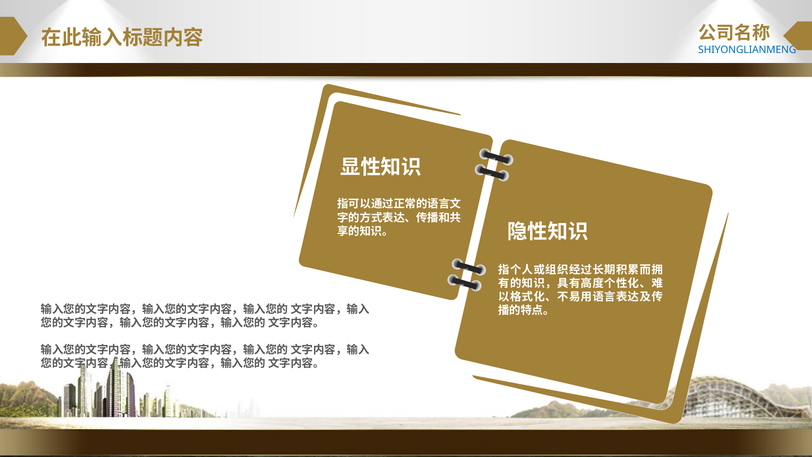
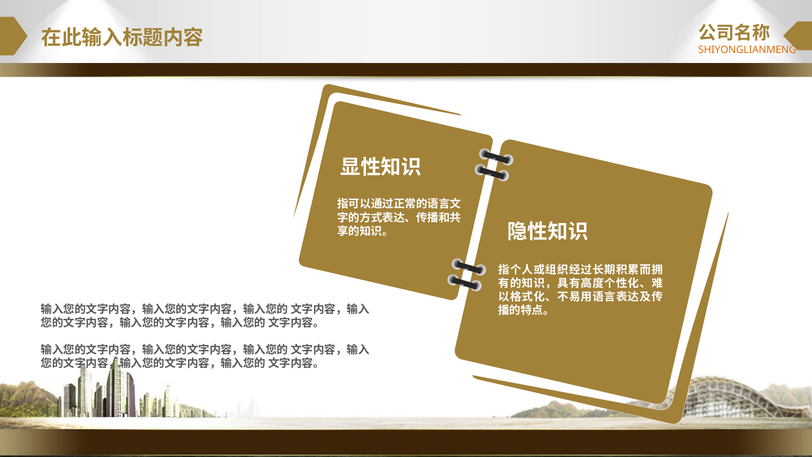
SHIYONGLIANMENG colour: blue -> orange (747, 50)
